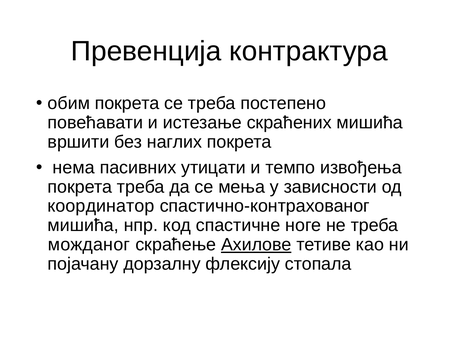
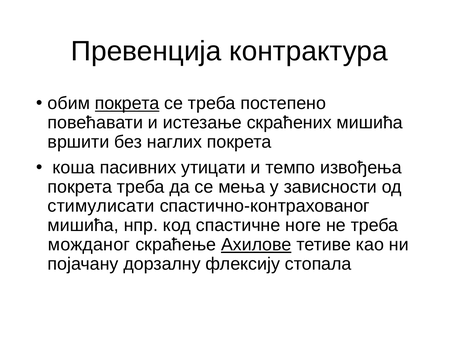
покрета underline: none -> present (127, 103)
нема: нема -> коша (74, 168)
координатор: координатор -> стимулисати (101, 206)
